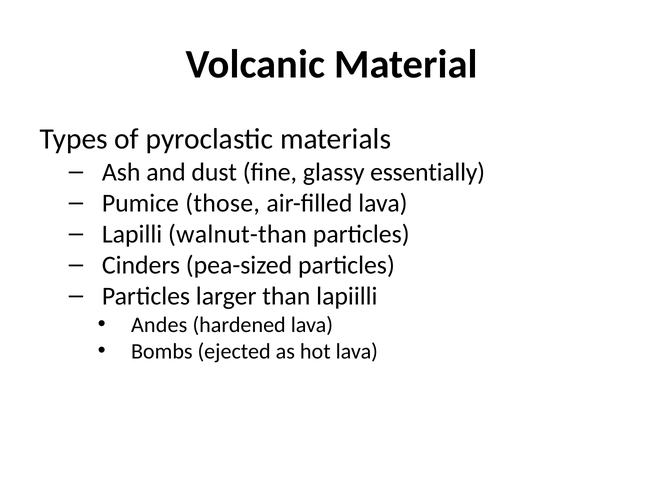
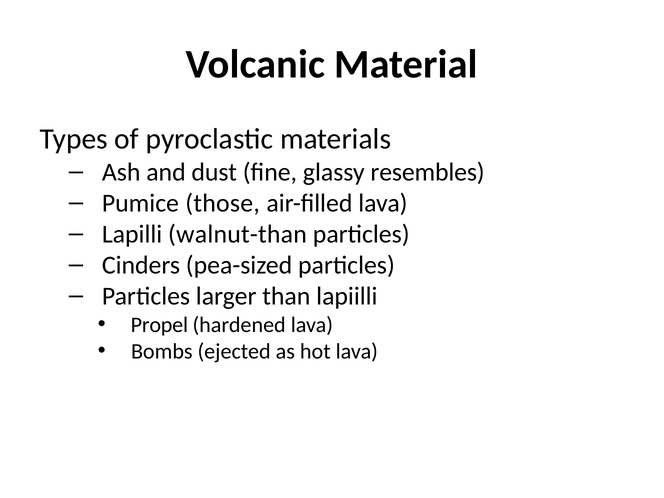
essentially: essentially -> resembles (428, 172)
Andes: Andes -> Propel (159, 325)
